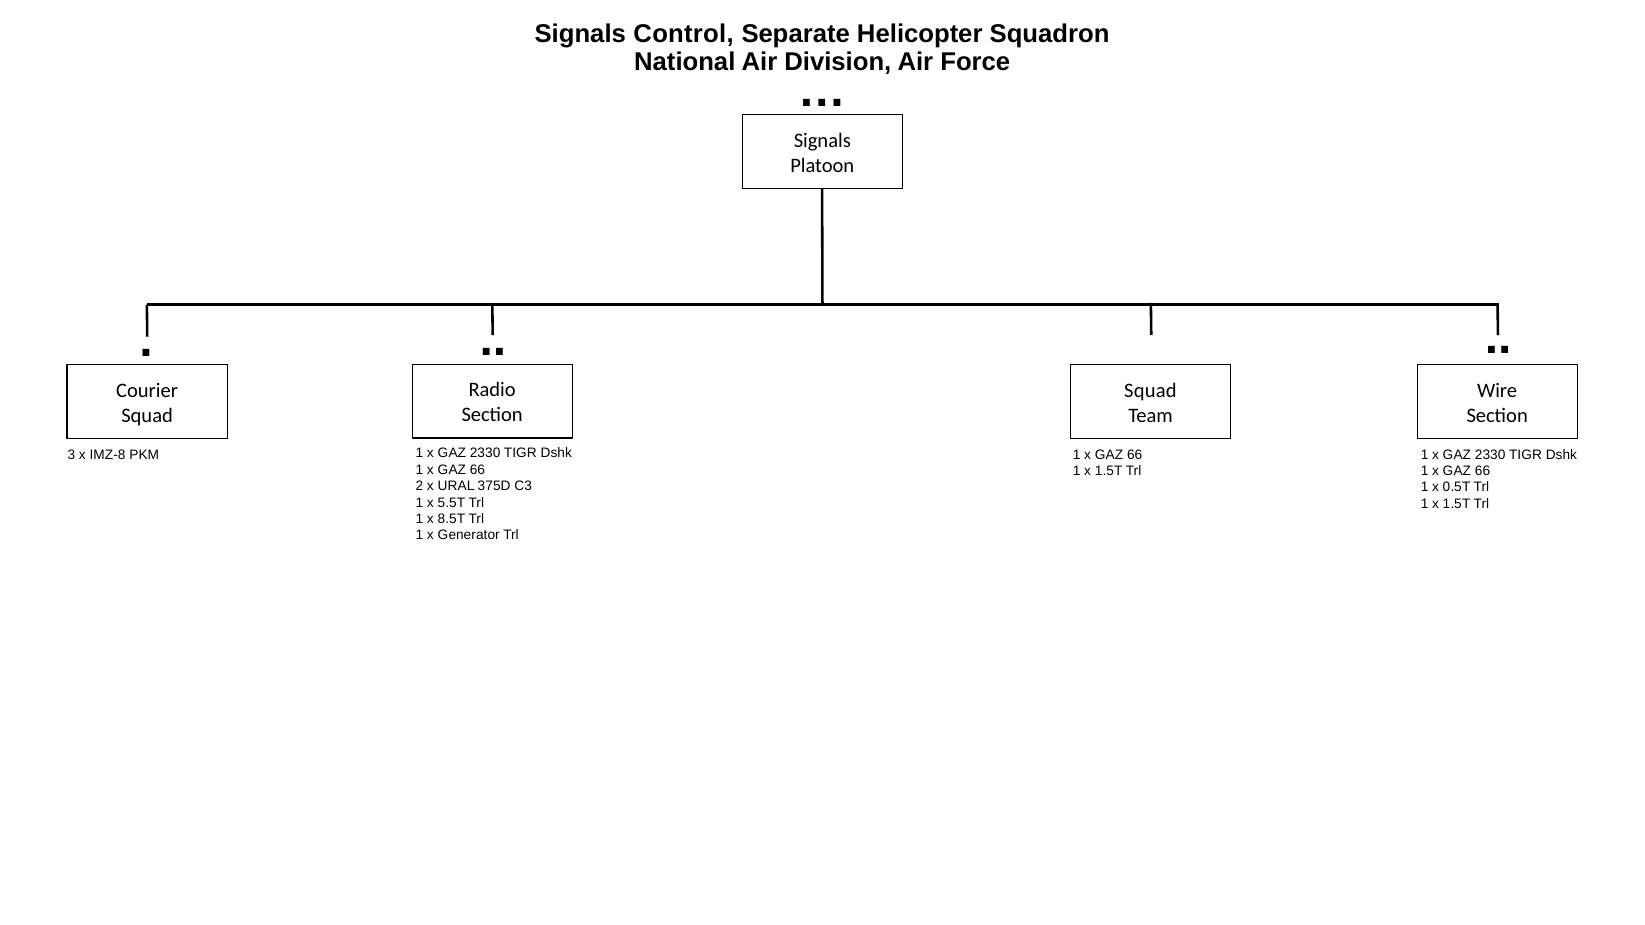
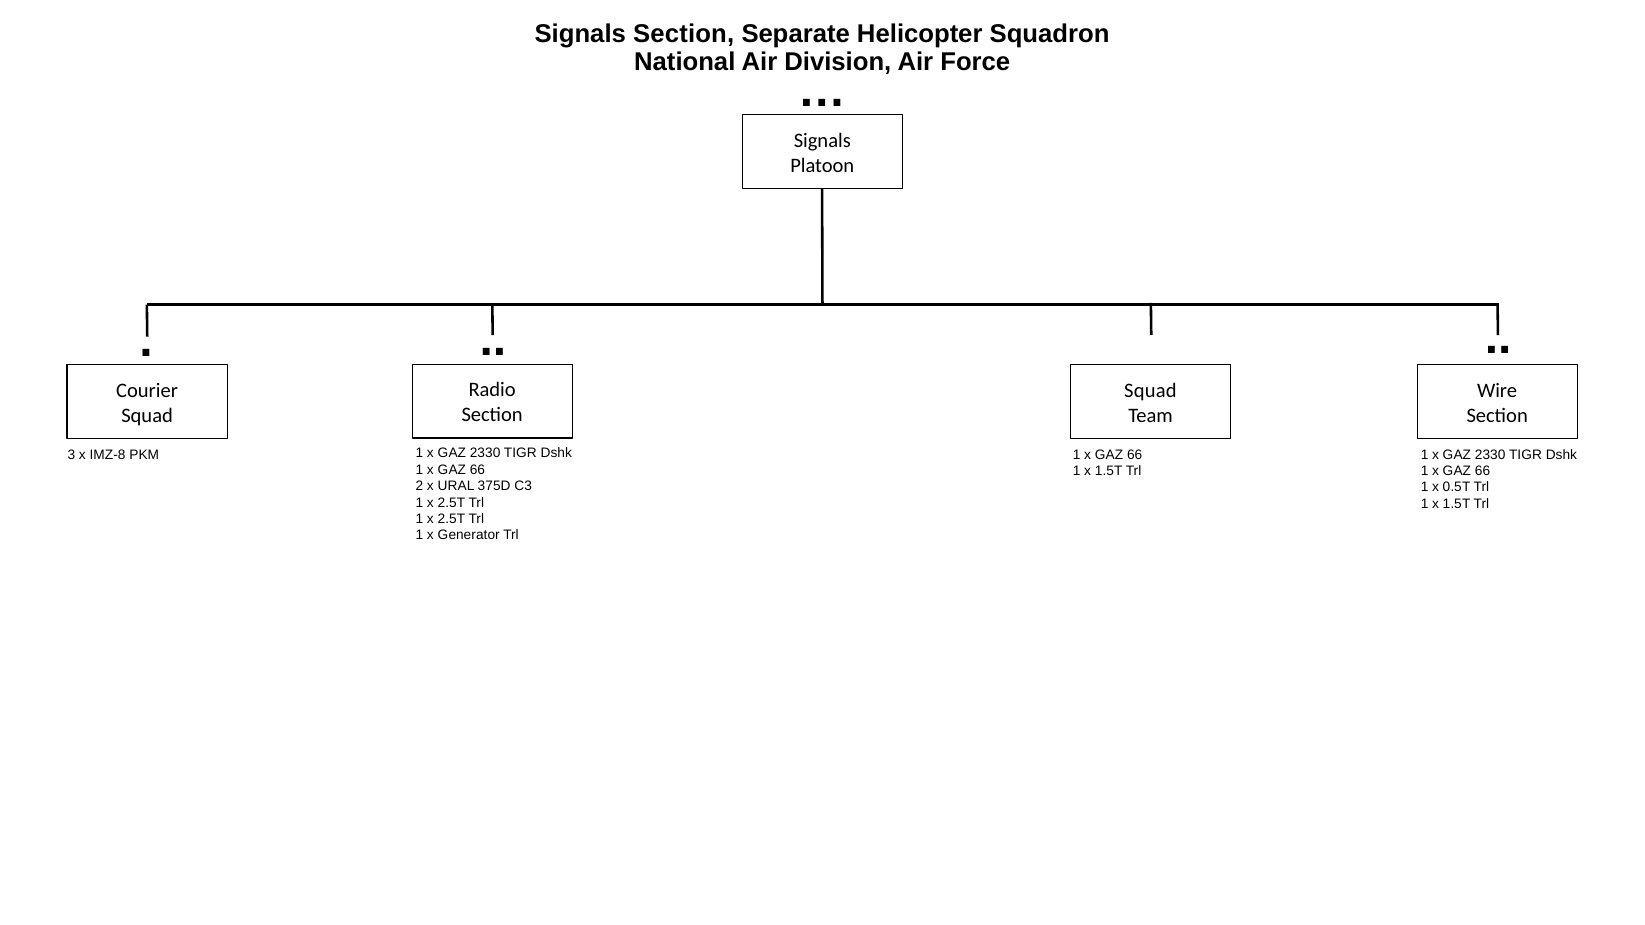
Signals Control: Control -> Section (684, 35)
5.5T: 5.5T -> 2.5T (451, 503)
8.5T: 8.5T -> 2.5T (451, 519)
